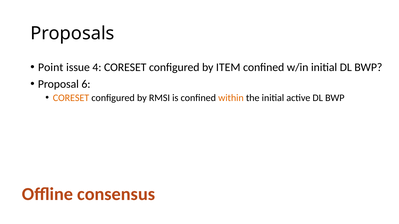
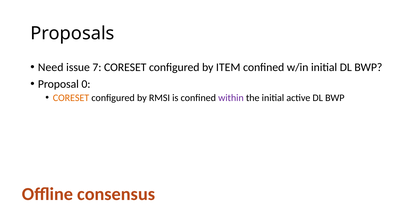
Point: Point -> Need (51, 67)
4: 4 -> 7 (97, 67)
6: 6 -> 0 (86, 84)
within colour: orange -> purple (231, 98)
